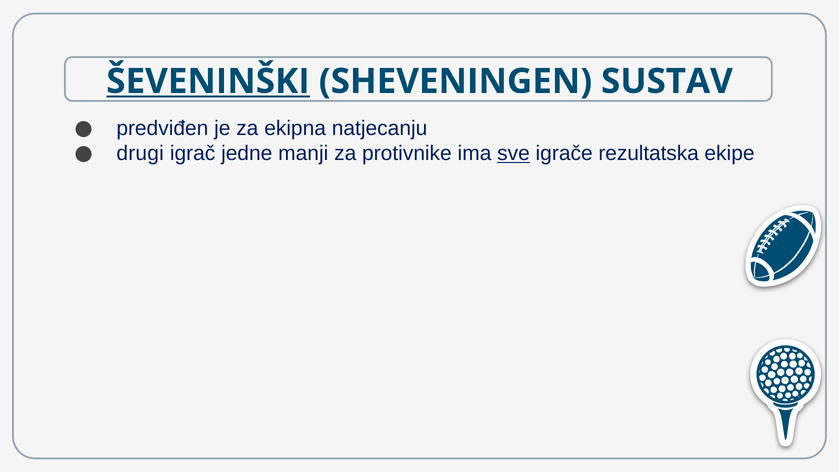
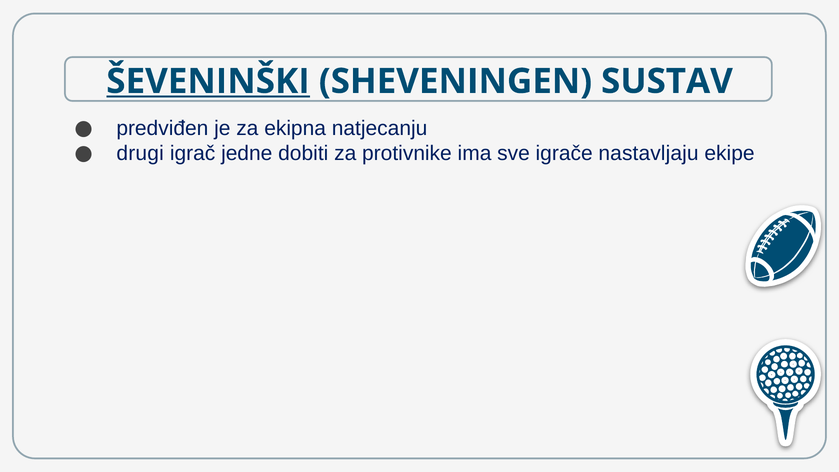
manji: manji -> dobiti (303, 153)
sve underline: present -> none (514, 153)
rezultatska: rezultatska -> nastavljaju (649, 153)
